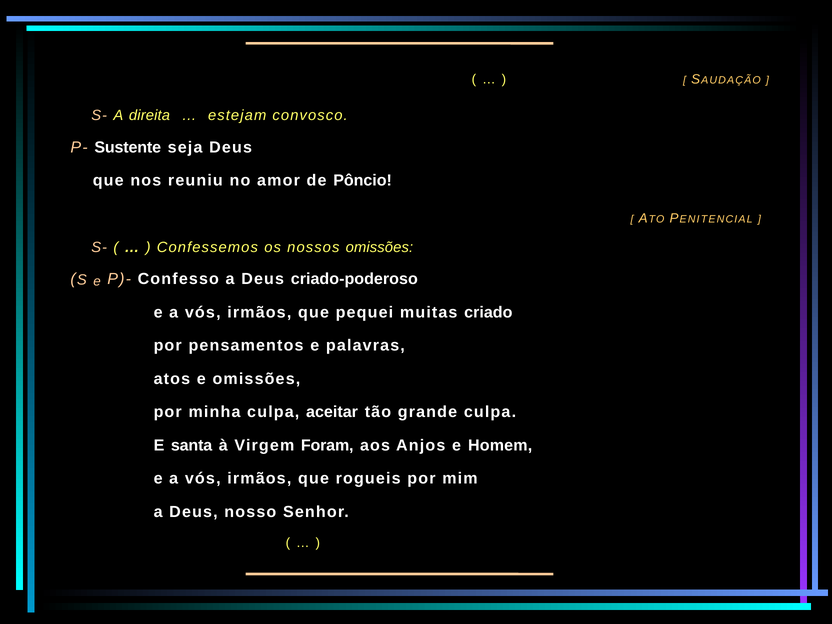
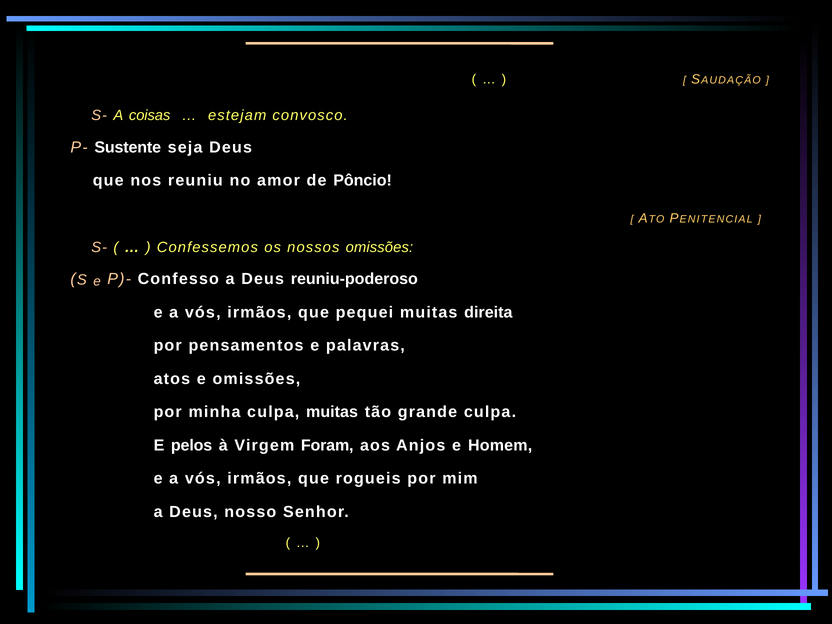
direita: direita -> coisas (150, 116)
criado-poderoso: criado-poderoso -> reuniu-poderoso (354, 279)
criado: criado -> direita (488, 312)
culpa aceitar: aceitar -> muitas (332, 412)
santa: santa -> pelos (192, 445)
